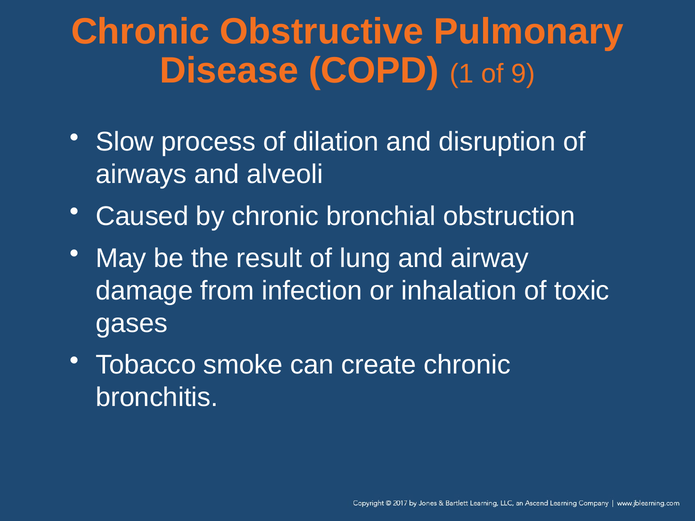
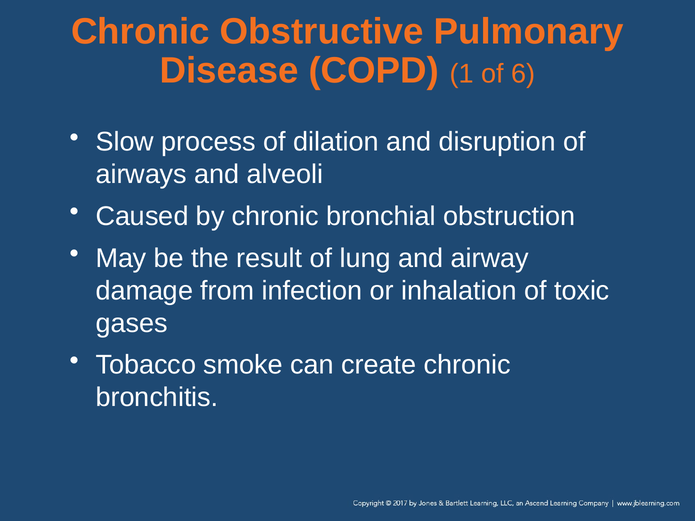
9: 9 -> 6 (523, 74)
